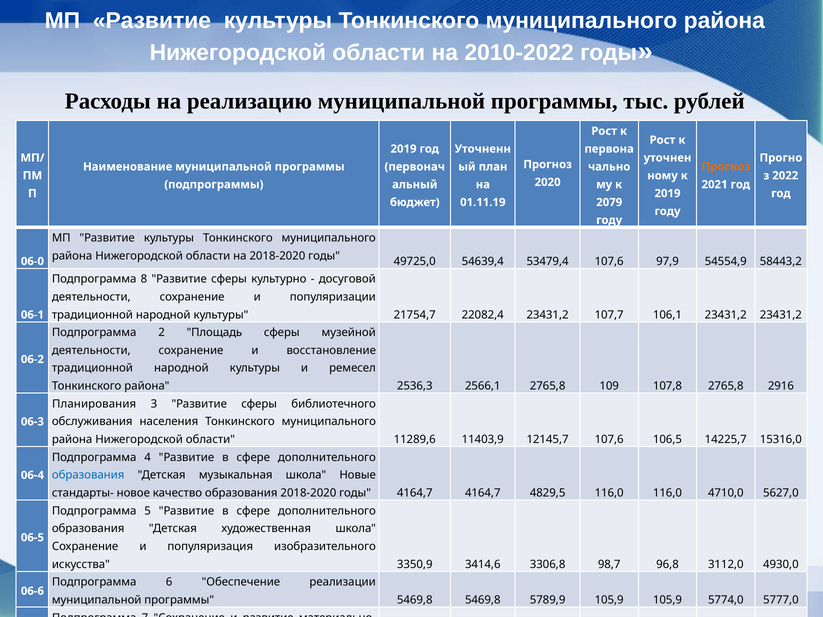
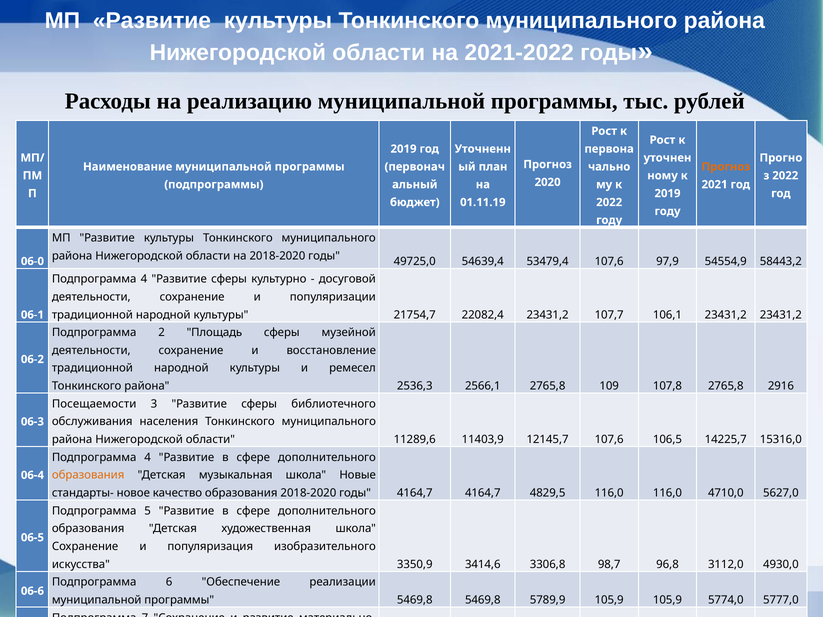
2010-2022: 2010-2022 -> 2021-2022 (519, 53)
2079: 2079 -> 2022 (609, 202)
8: 8 -> 4 (144, 279)
Планирования: Планирования -> Посещаемости (94, 404)
образования colour: blue -> orange (88, 475)
